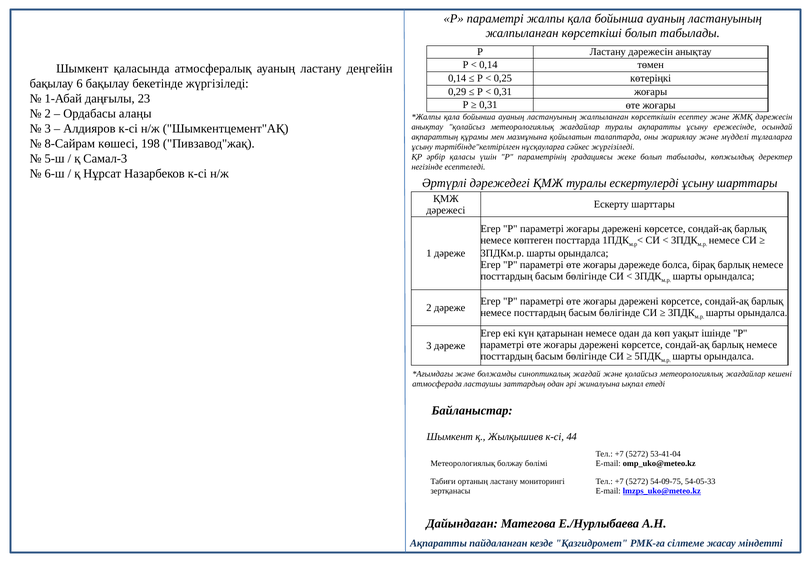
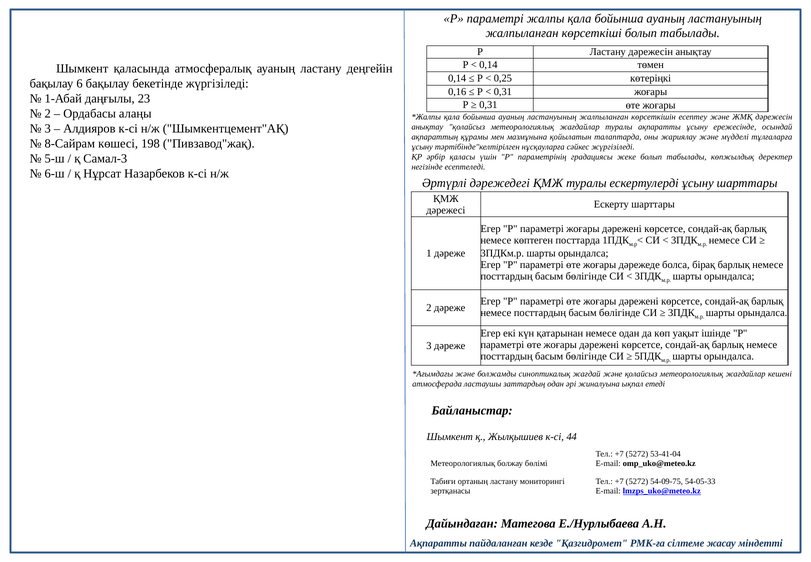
0,29: 0,29 -> 0,16 (457, 92)
